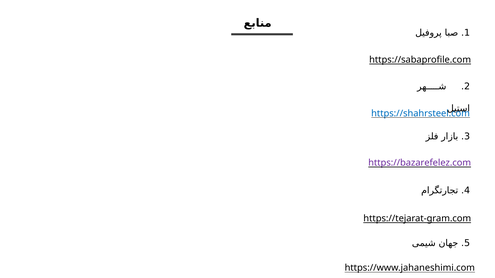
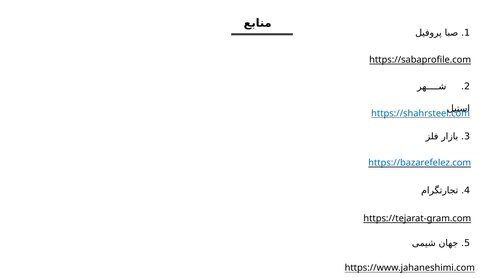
https://bazarefelez.com colour: purple -> blue (420, 163)
